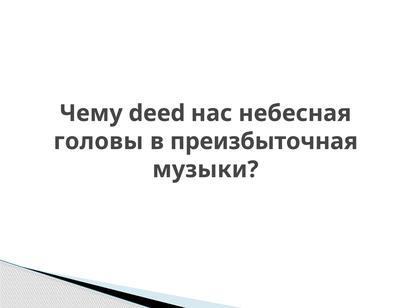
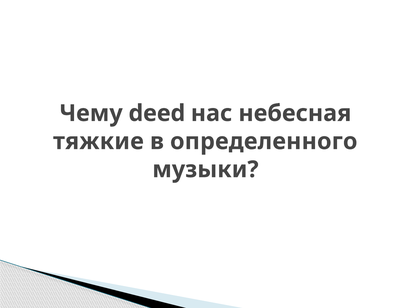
головы: головы -> тяжкие (98, 142)
преизбыточная: преизбыточная -> определенного (264, 142)
